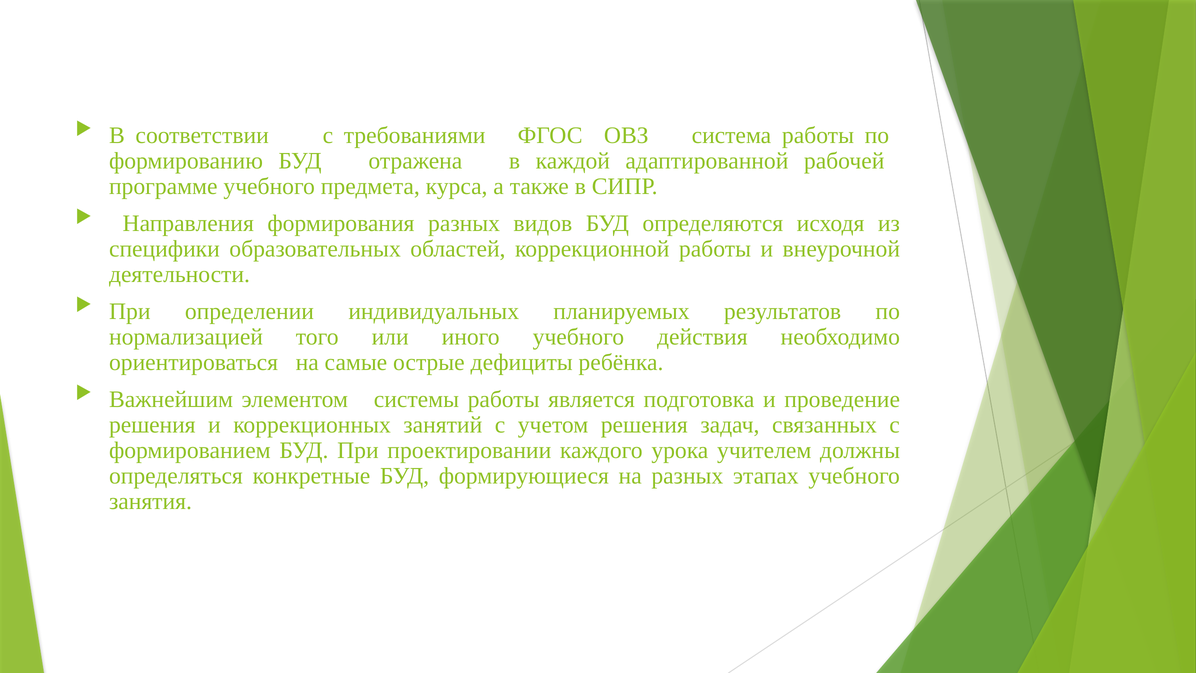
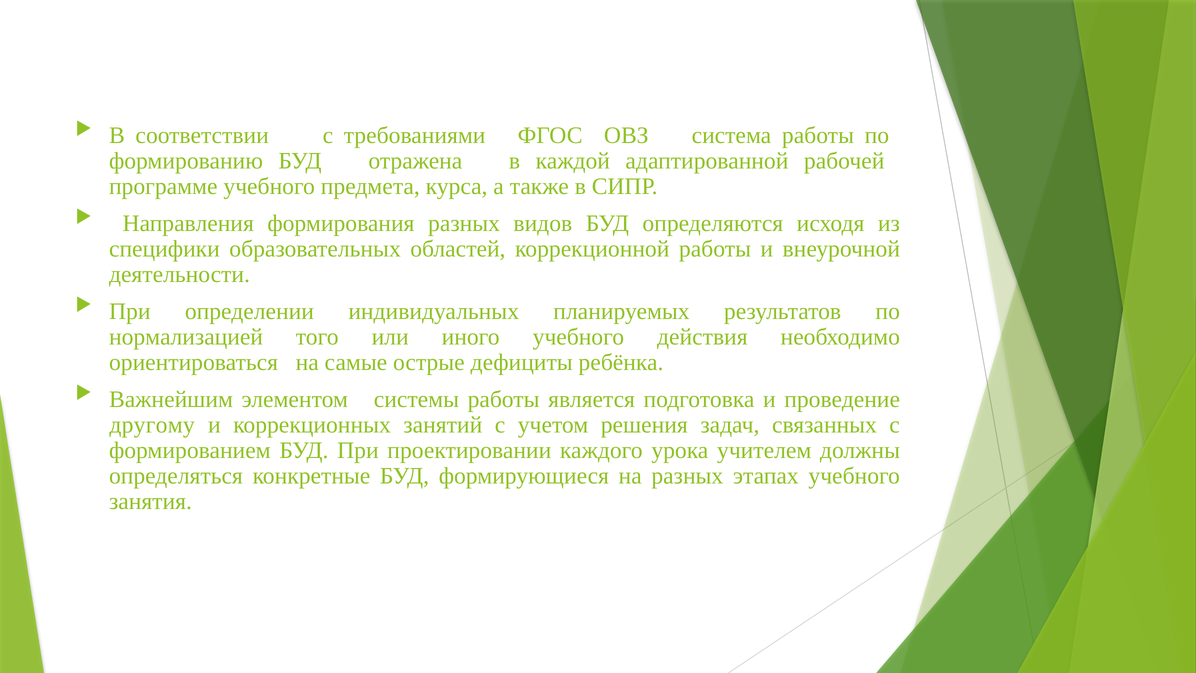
решения: решения -> другому (152, 425)
